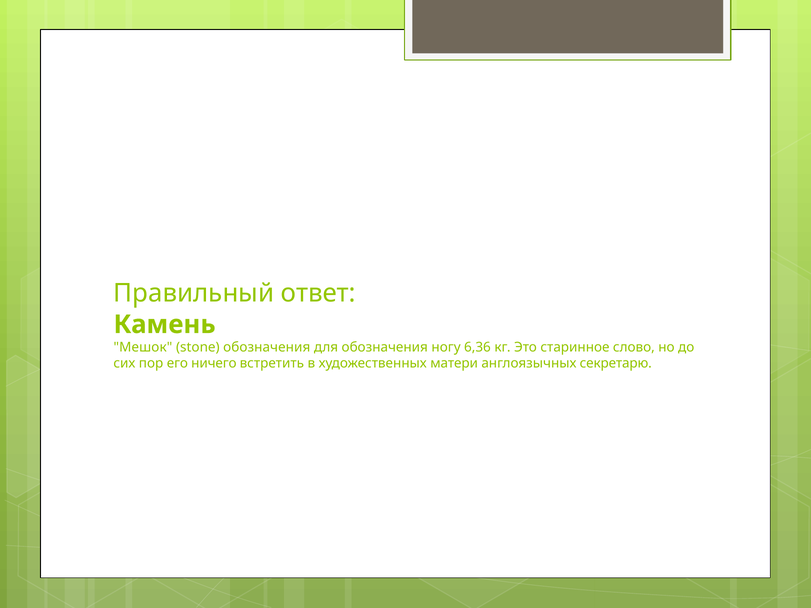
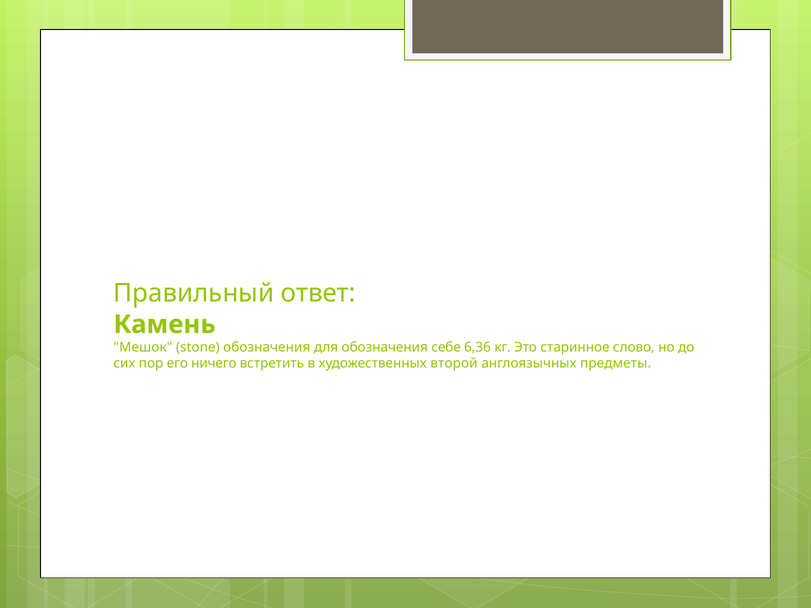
ногу: ногу -> себе (446, 347)
матери: матери -> второй (454, 364)
секретарю: секретарю -> предметы (616, 364)
